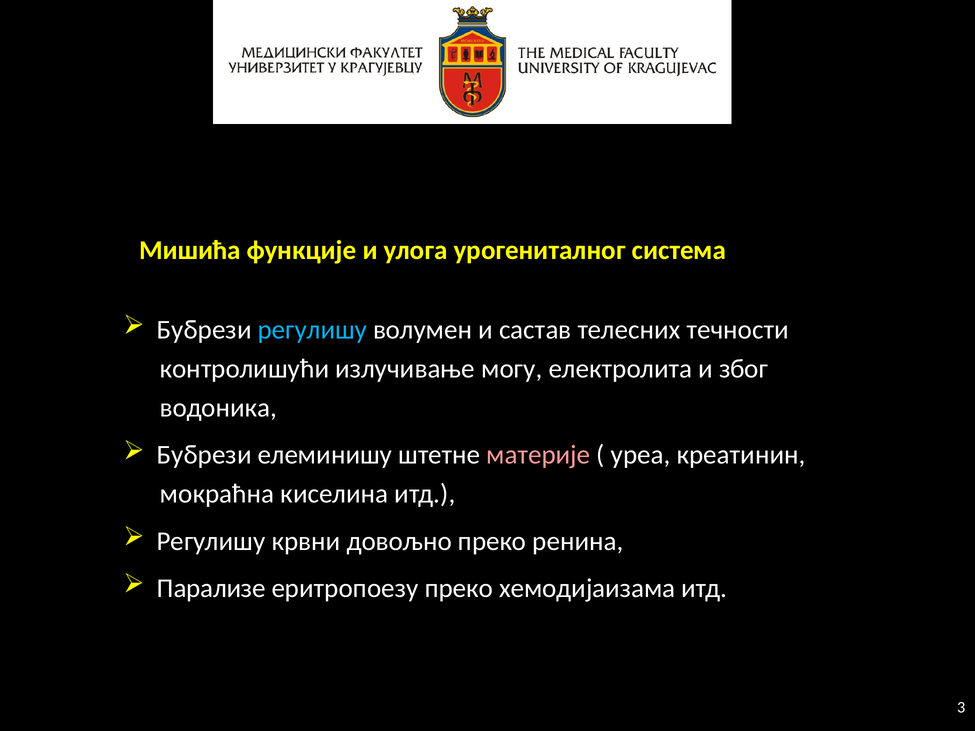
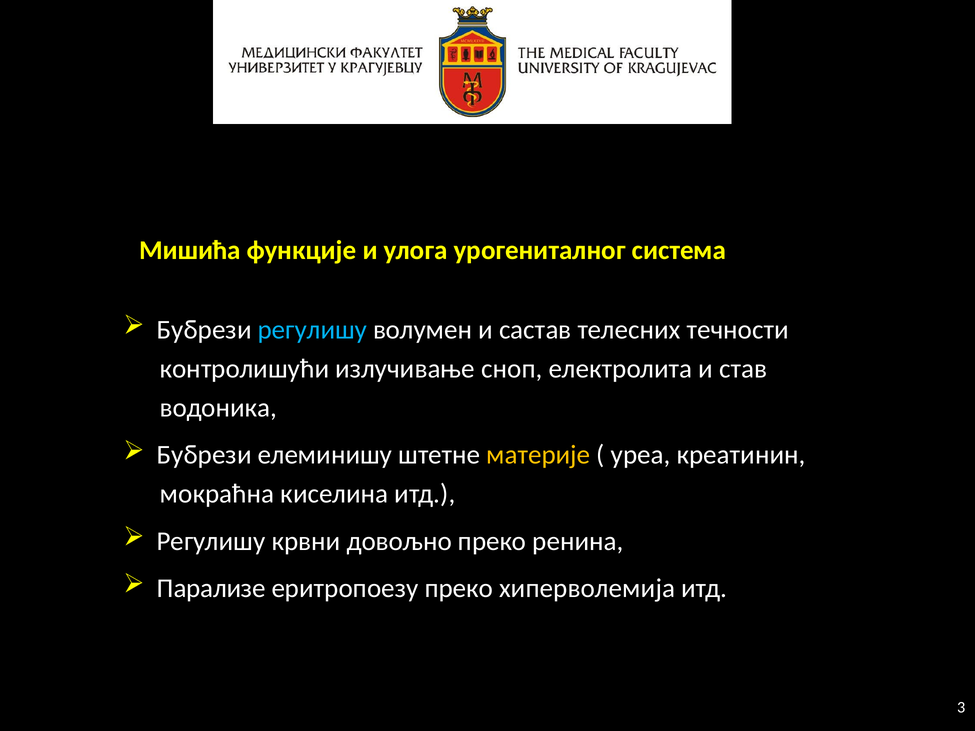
могу: могу -> сноп (512, 369)
због: због -> став (743, 369)
материје colour: pink -> yellow (538, 455)
хемодијаизама: хемодијаизама -> хиперволемија (587, 588)
